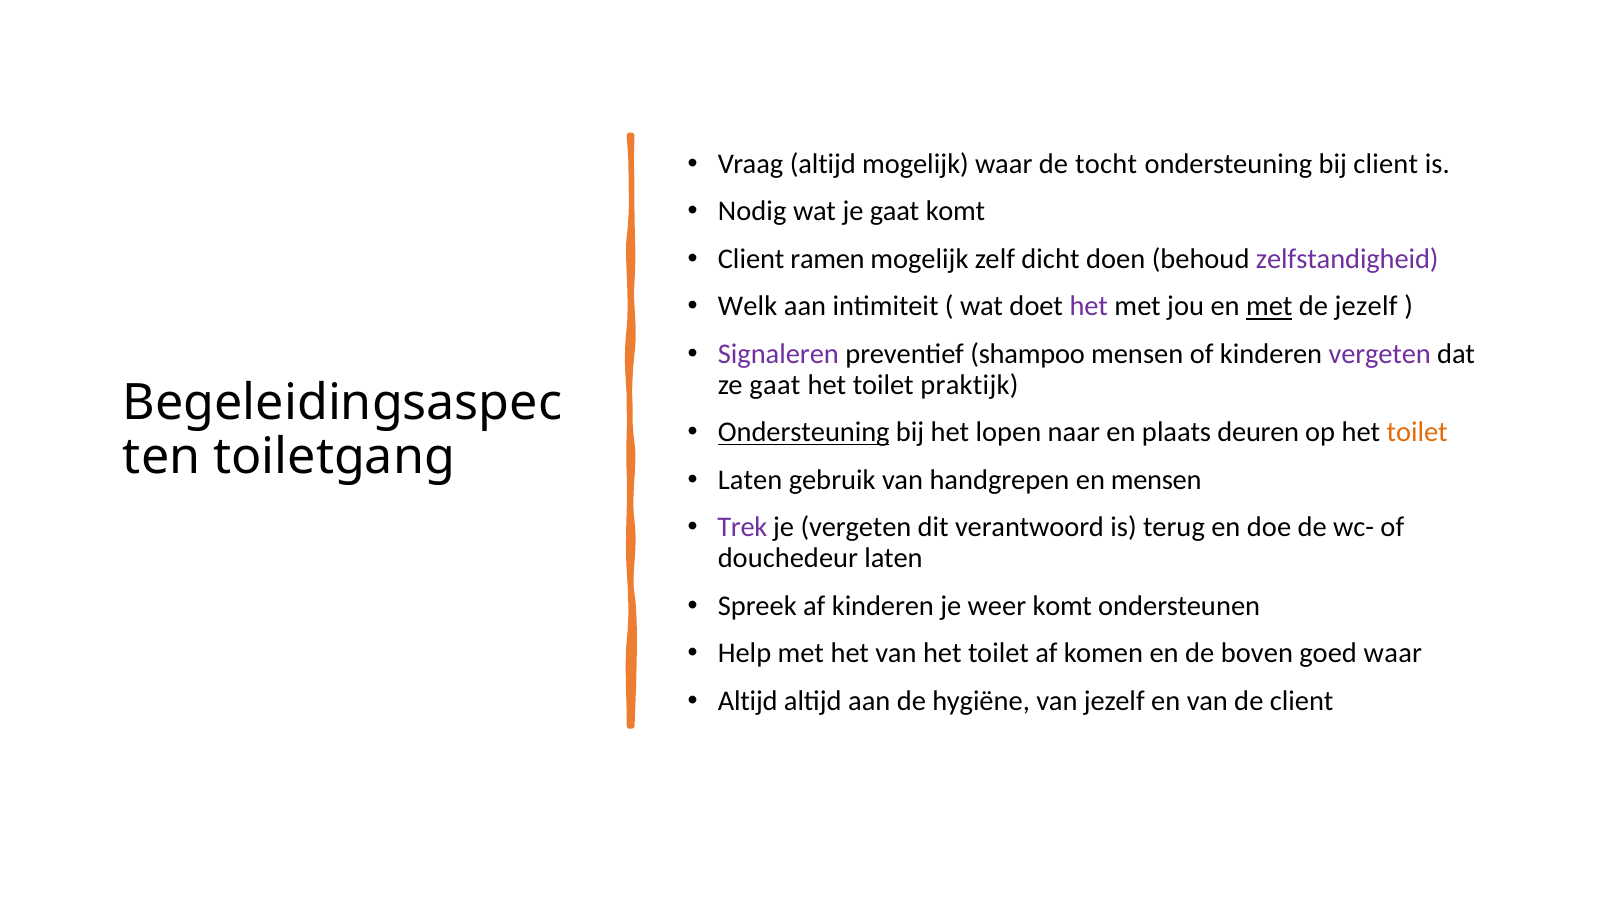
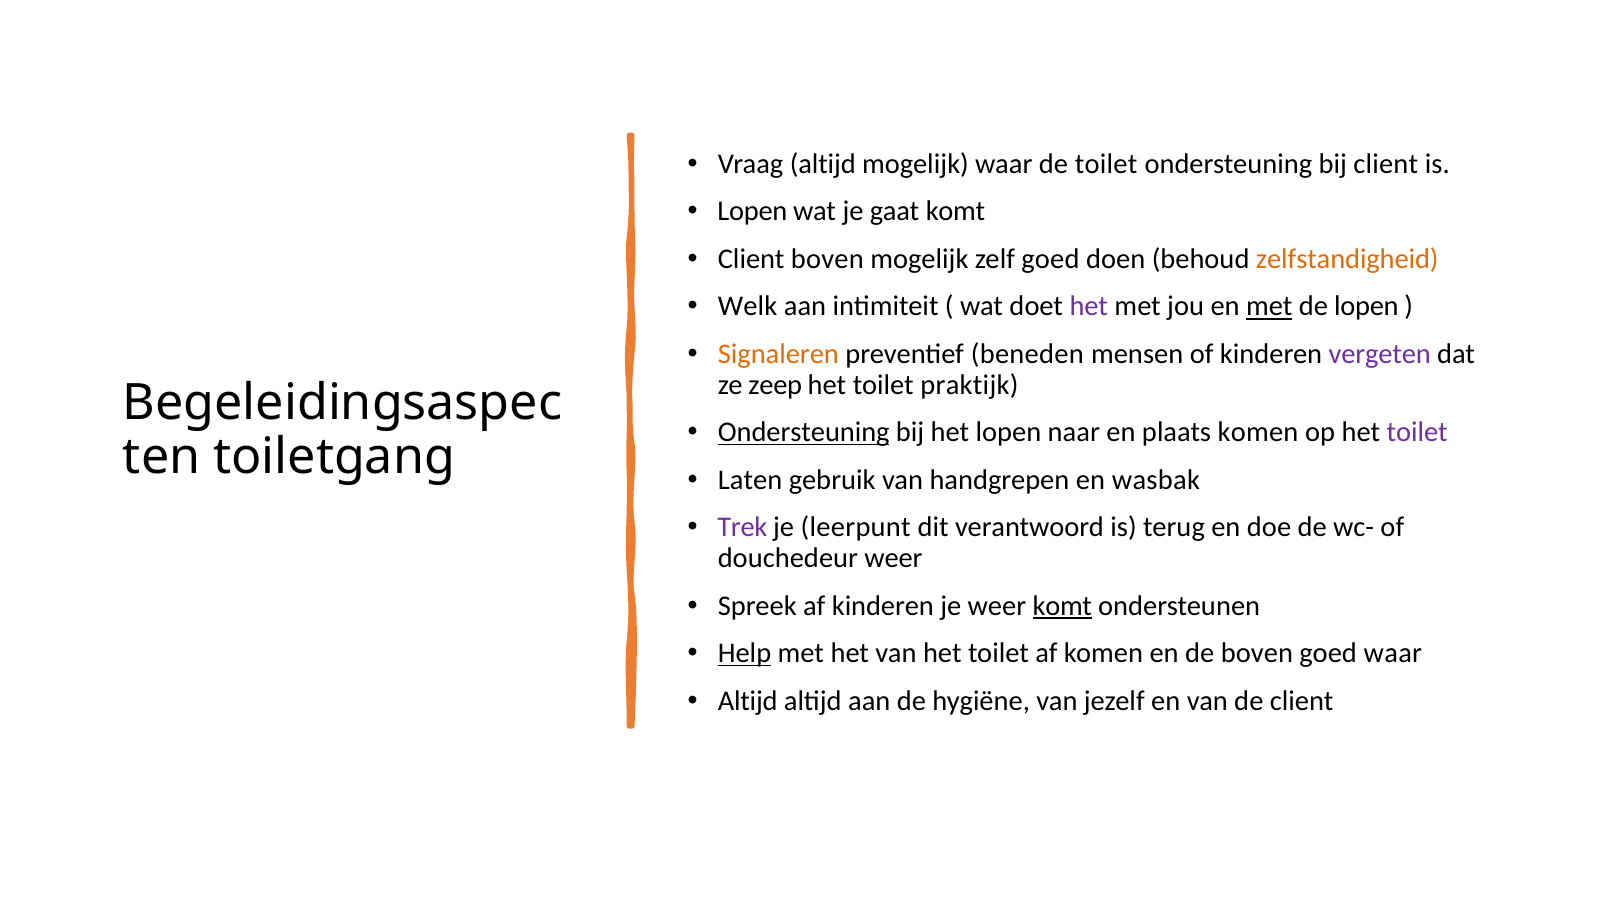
de tocht: tocht -> toilet (1106, 164)
Nodig: Nodig -> Lopen (752, 211)
Client ramen: ramen -> boven (827, 259)
zelf dicht: dicht -> goed (1050, 259)
zelfstandigheid colour: purple -> orange (1347, 259)
de jezelf: jezelf -> lopen (1366, 306)
Signaleren colour: purple -> orange (778, 354)
shampoo: shampoo -> beneden (1027, 354)
ze gaat: gaat -> zeep (775, 385)
plaats deuren: deuren -> komen (1258, 432)
toilet colour: orange -> purple (1417, 432)
en mensen: mensen -> wasbak (1156, 480)
je vergeten: vergeten -> leerpunt (856, 527)
douchedeur laten: laten -> weer (893, 558)
komt underline: none -> present (1062, 606)
Help underline: none -> present (745, 653)
